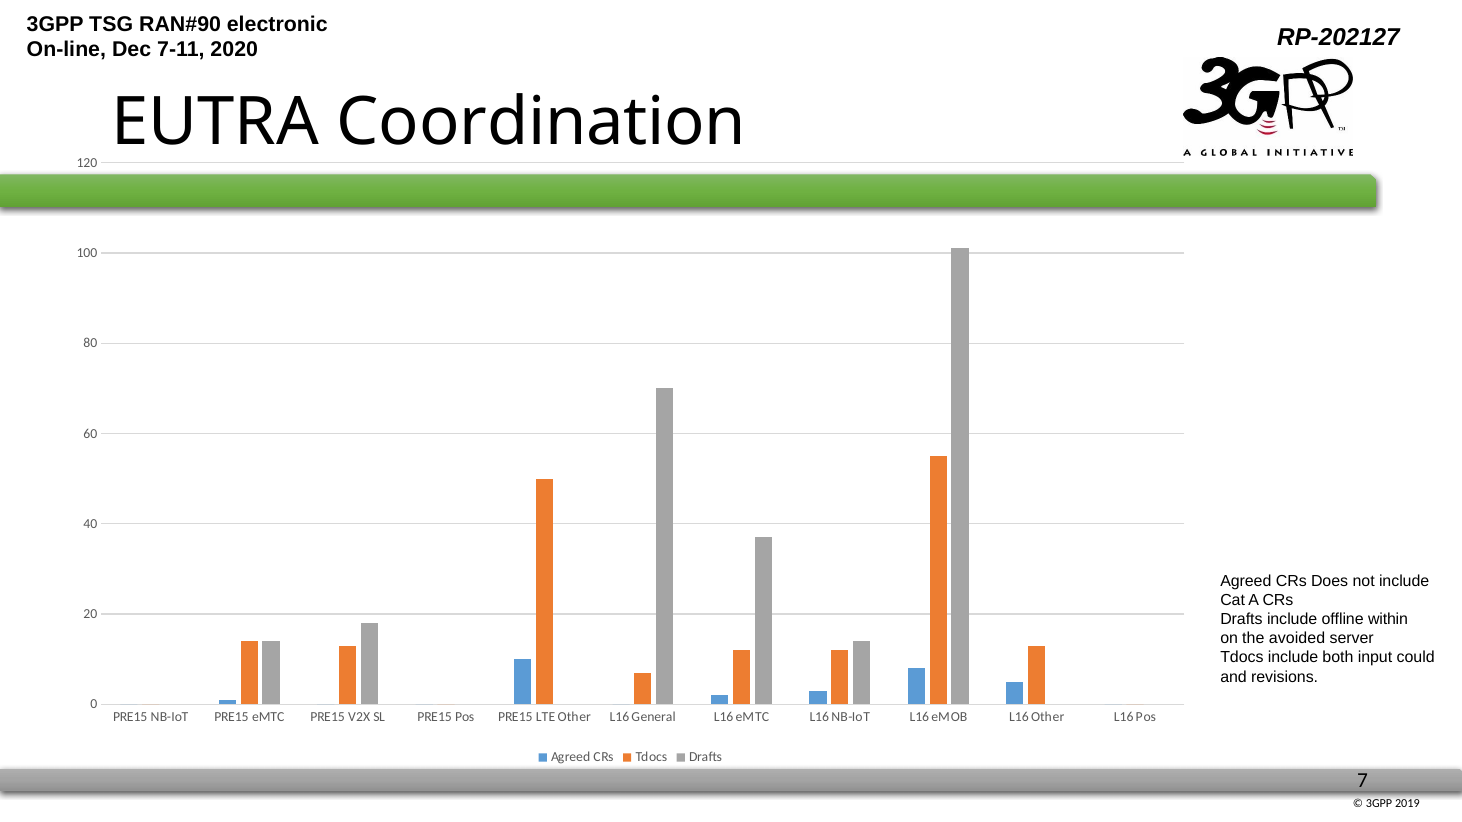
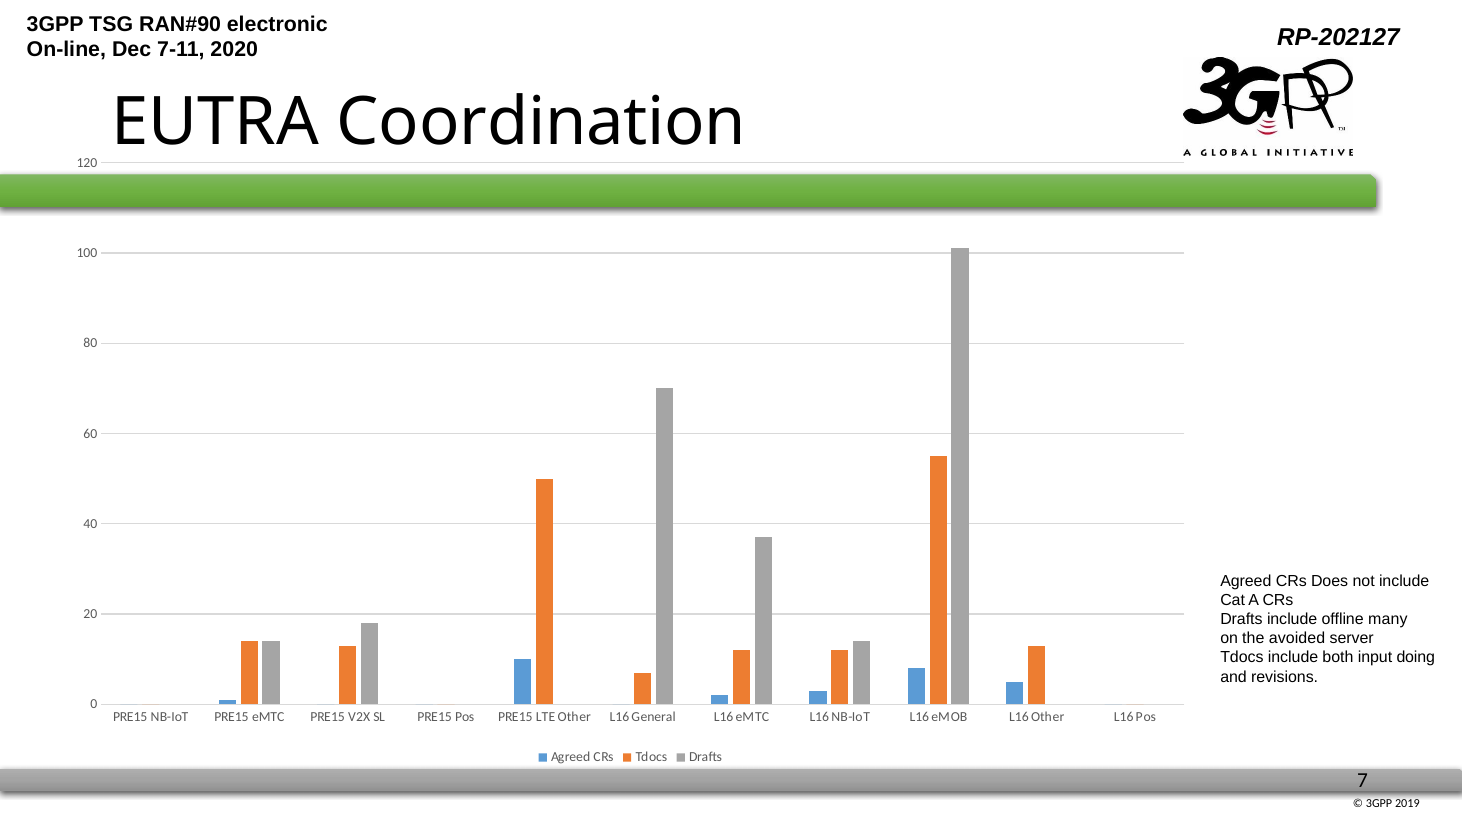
within: within -> many (1388, 620)
could: could -> doing (1416, 658)
